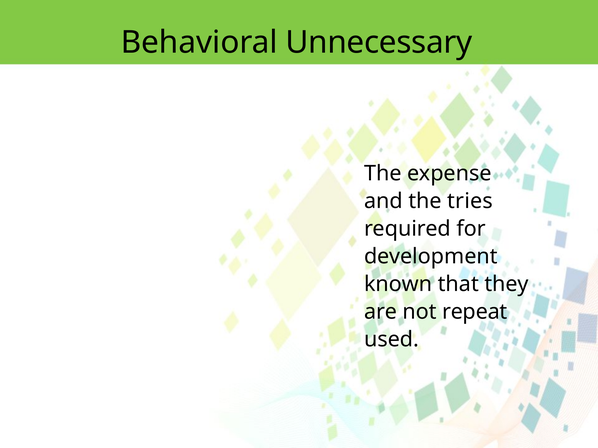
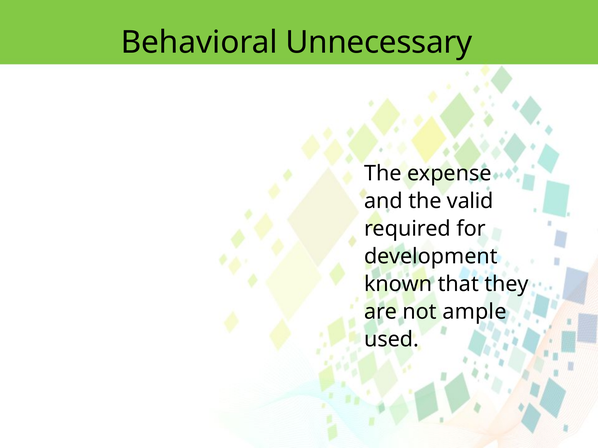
tries: tries -> valid (470, 201)
repeat: repeat -> ample (474, 312)
